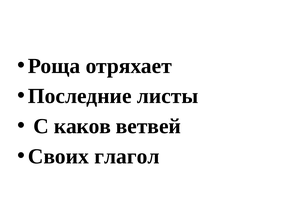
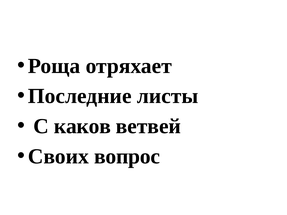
глагол: глагол -> вопрос (127, 156)
